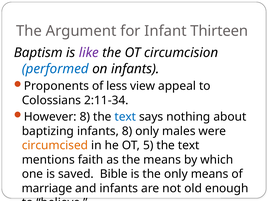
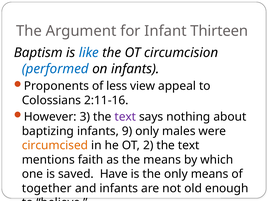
like colour: purple -> blue (89, 53)
2:11-34: 2:11-34 -> 2:11-16 (106, 100)
However 8: 8 -> 3 (85, 117)
text colour: blue -> purple (125, 117)
infants 8: 8 -> 9 (127, 131)
5: 5 -> 2 (148, 145)
Bible: Bible -> Have (114, 174)
marriage: marriage -> together (47, 188)
